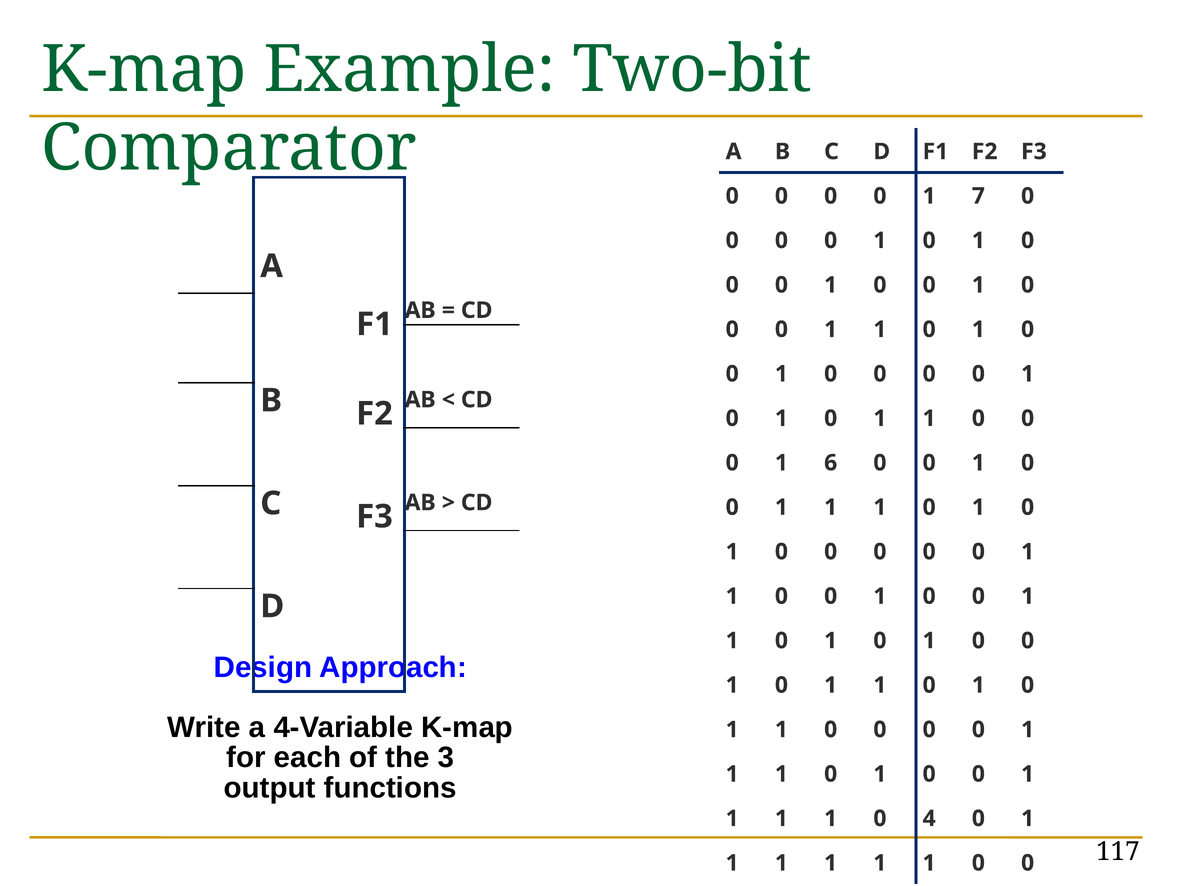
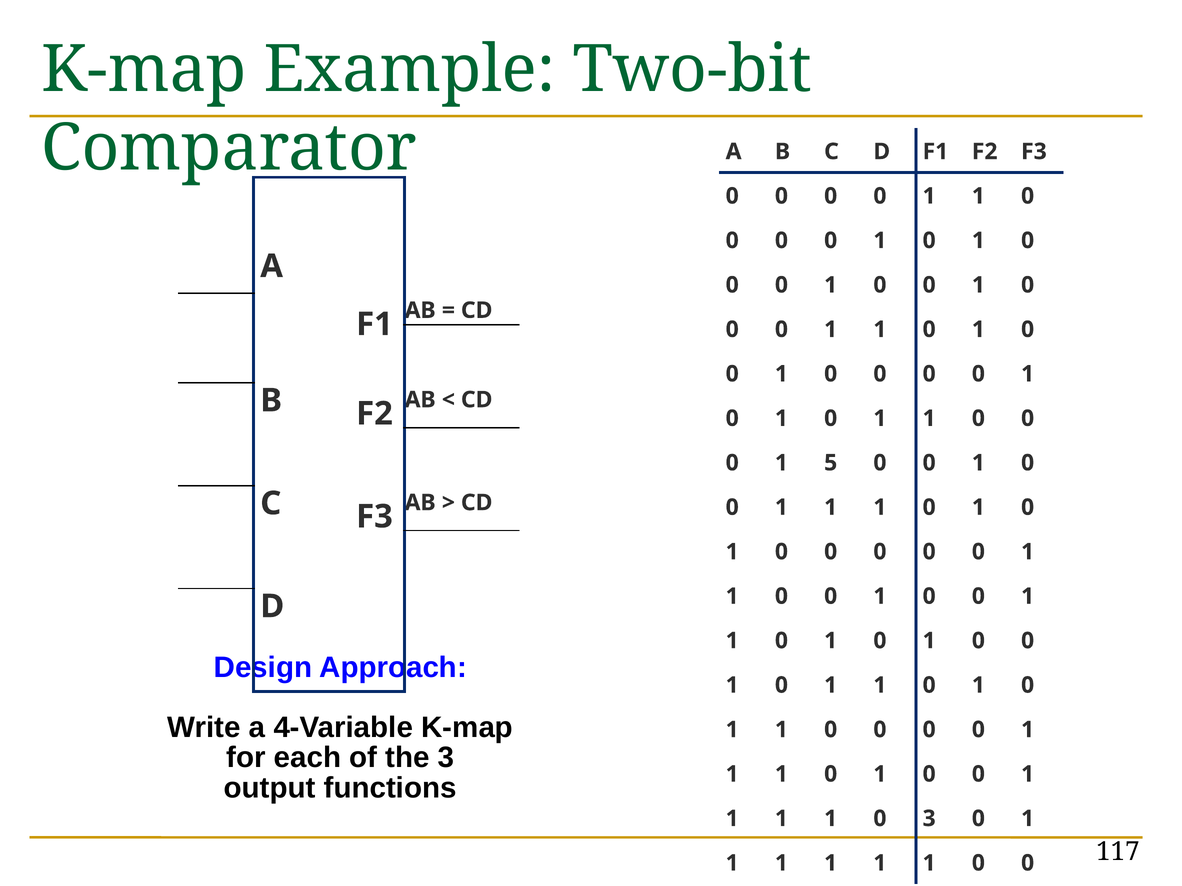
7: 7 -> 1 (978, 196)
6: 6 -> 5 (831, 463)
0 4: 4 -> 3 (929, 819)
